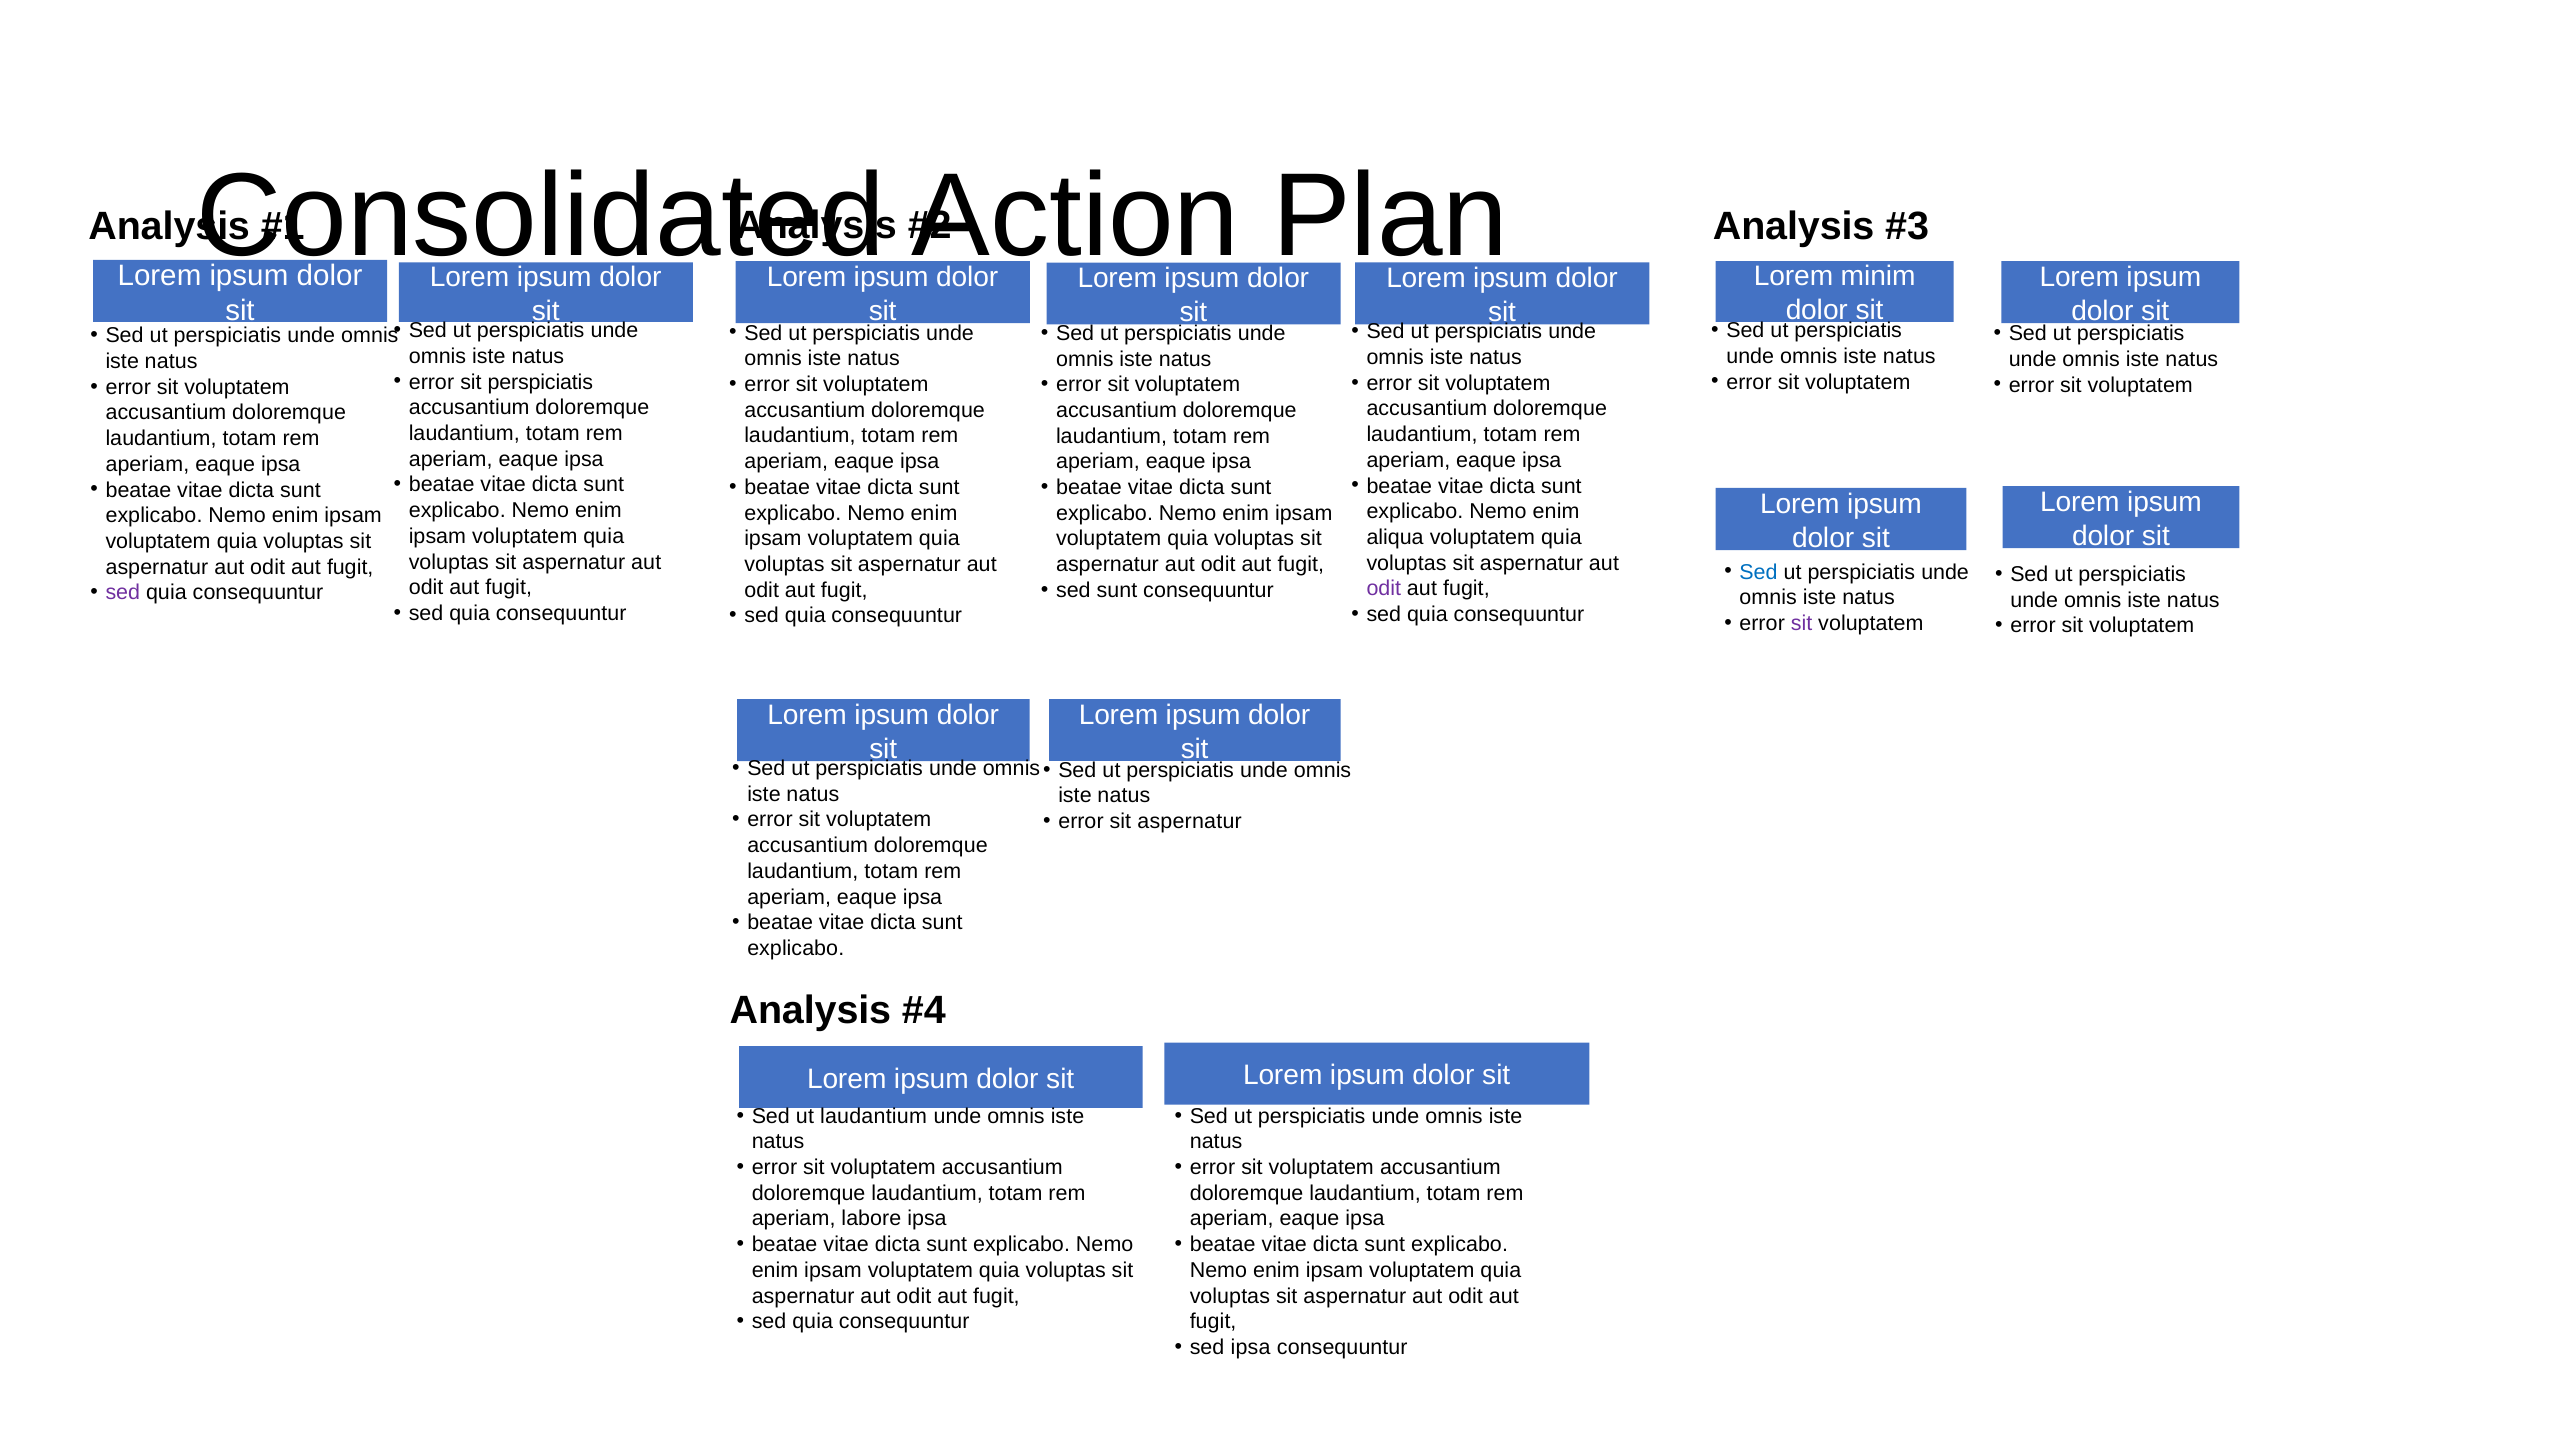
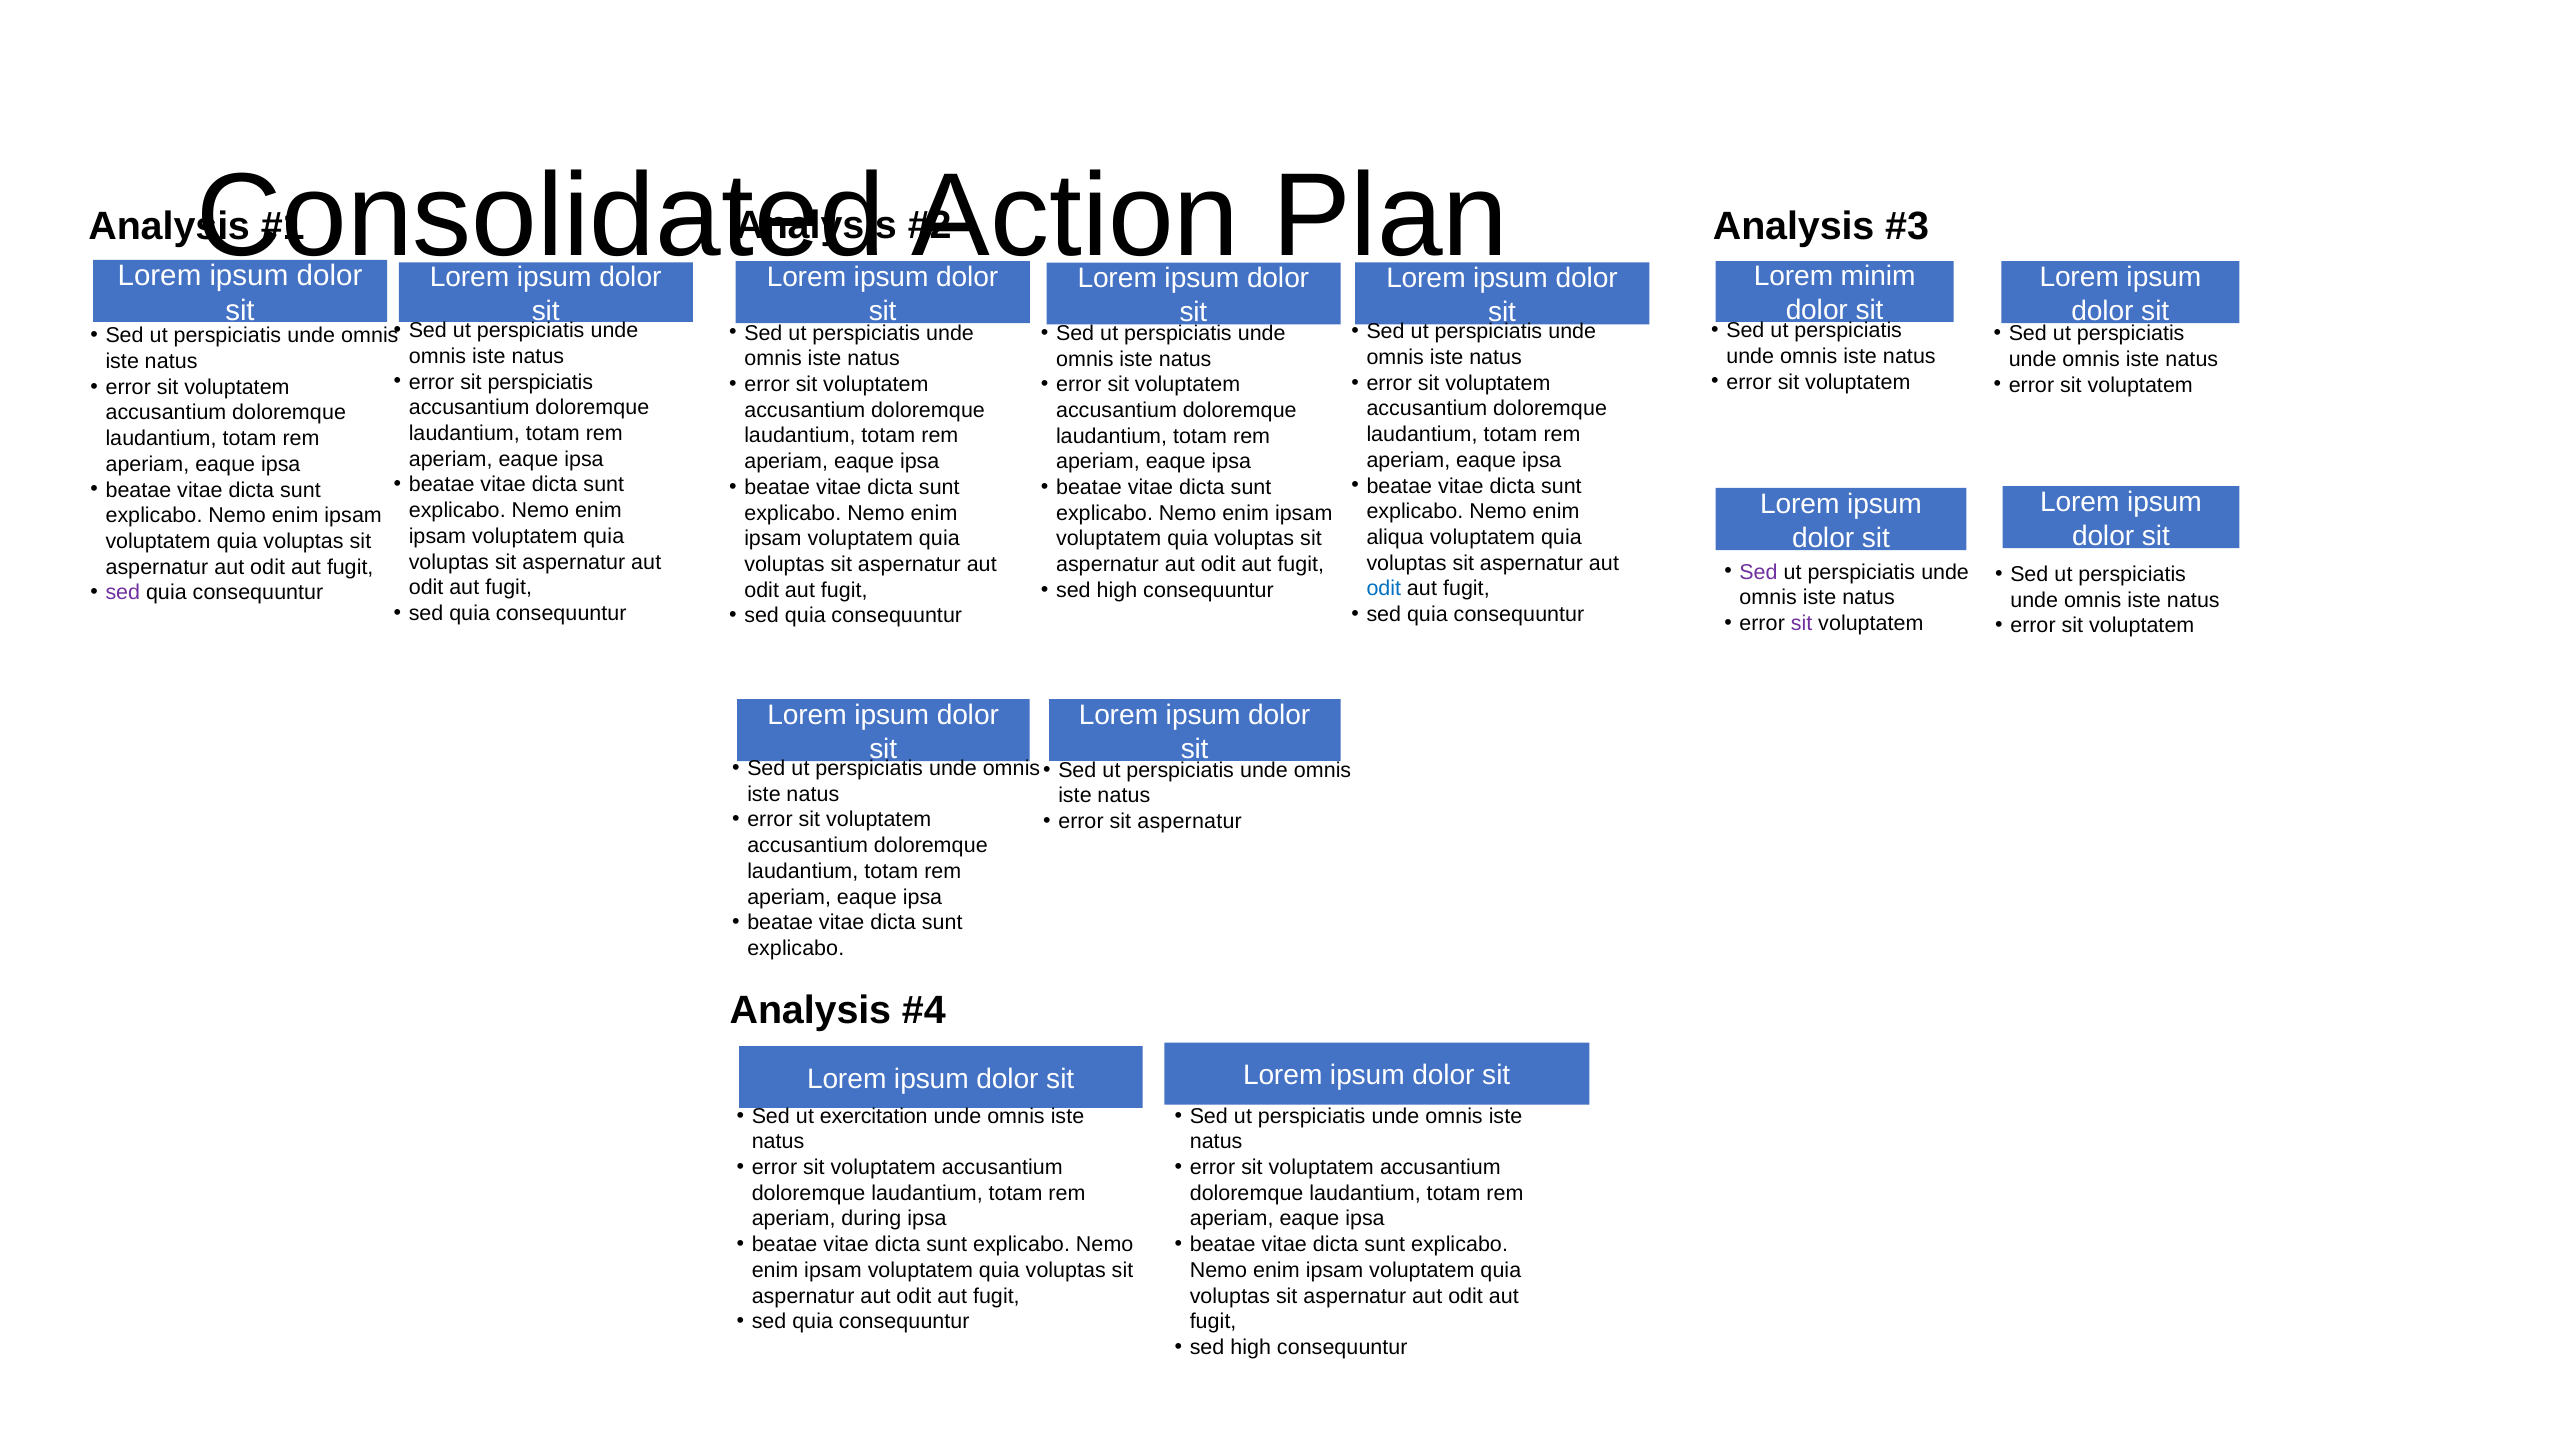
Sed colour: blue -> purple (1758, 572)
odit colour: purple -> blue (1384, 589)
sunt: sunt -> high (1117, 590)
ut laudantium: laudantium -> exercitation (874, 1116)
labore: labore -> during (871, 1219)
ipsa: ipsa -> high (1251, 1347)
